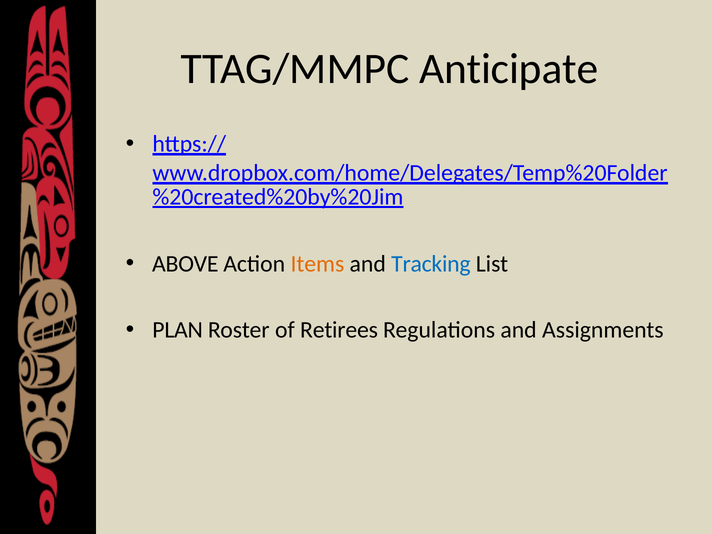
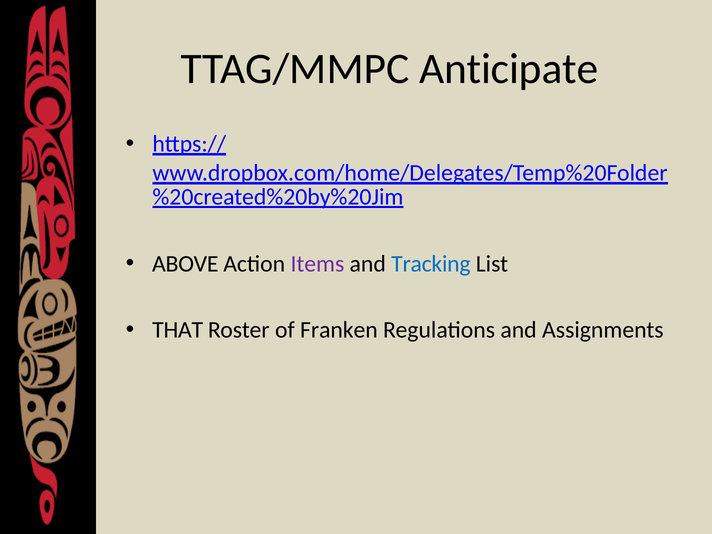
Items colour: orange -> purple (317, 264)
PLAN: PLAN -> THAT (178, 330)
Retirees: Retirees -> Franken (339, 330)
